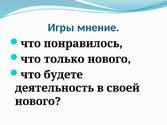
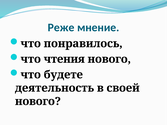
Игры: Игры -> Реже (61, 28)
только: только -> чтения (64, 59)
